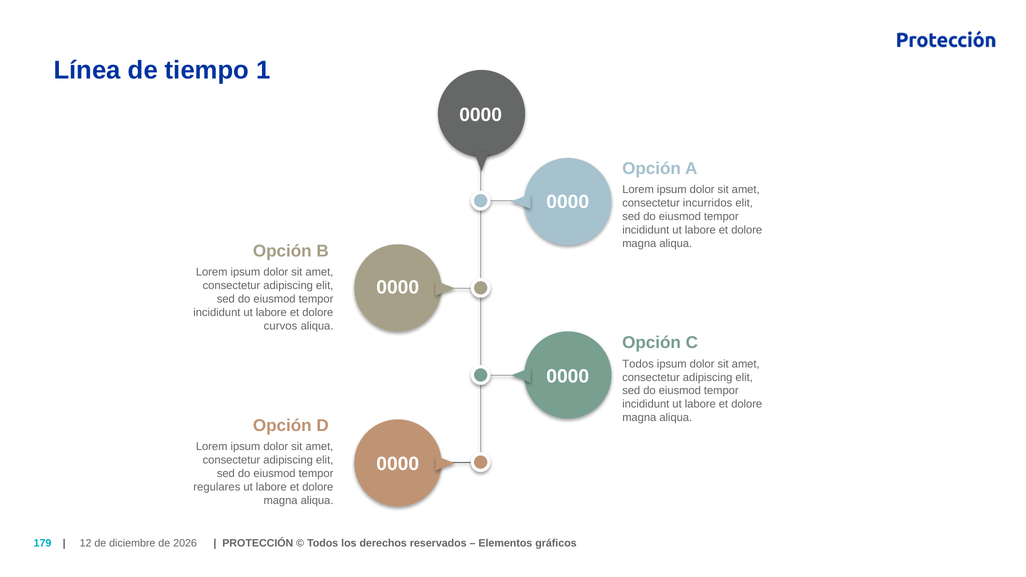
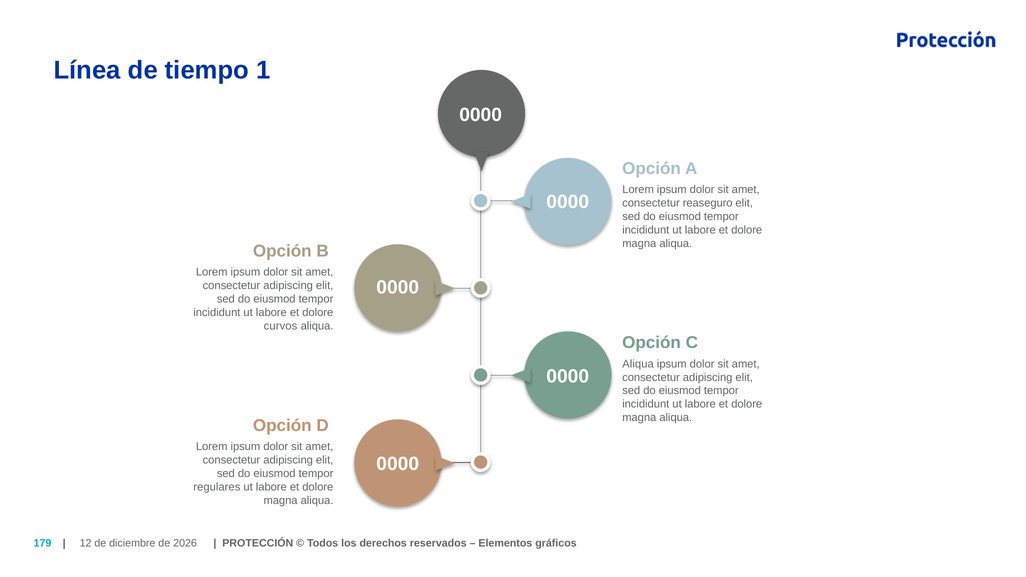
incurridos: incurridos -> reaseguro (708, 203)
Todos: Todos -> Aliqua (638, 364)
